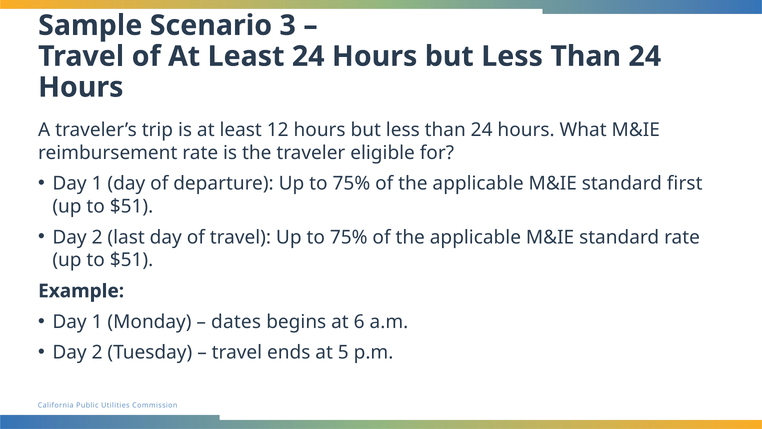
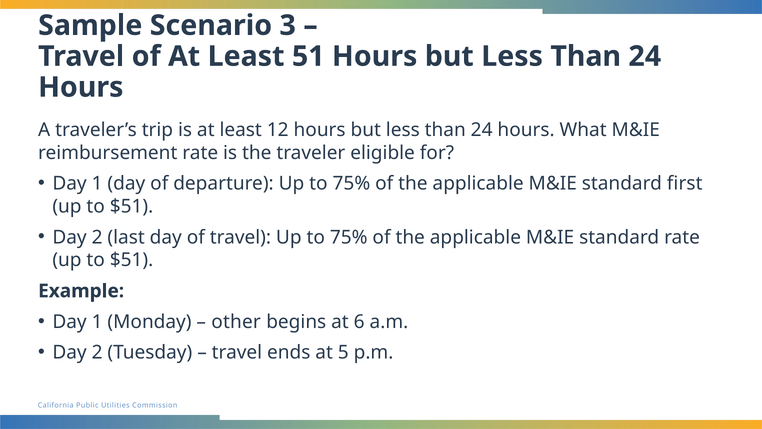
Least 24: 24 -> 51 (308, 56)
dates: dates -> other (236, 322)
